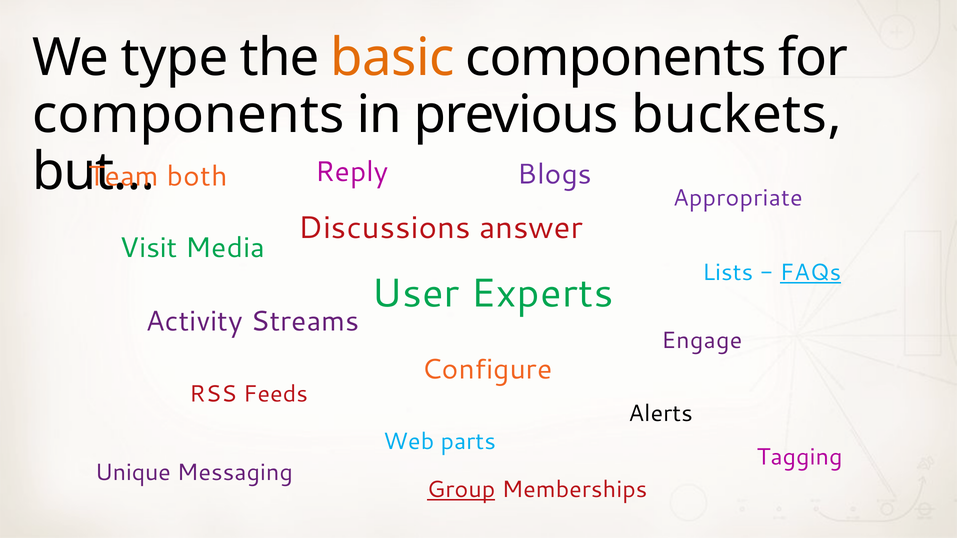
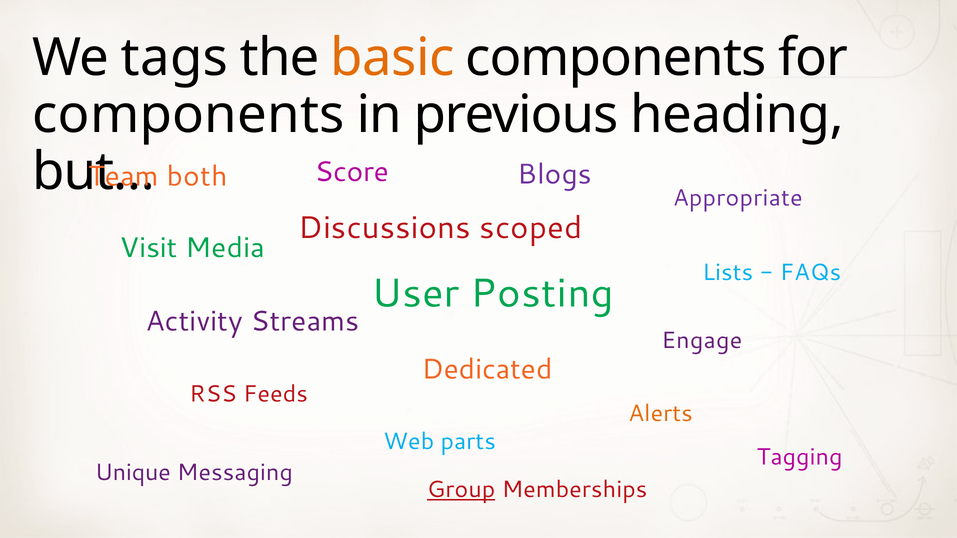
type: type -> tags (174, 58)
buckets: buckets -> heading (737, 115)
Reply: Reply -> Score (352, 172)
answer: answer -> scoped (531, 228)
FAQs underline: present -> none (810, 273)
Experts: Experts -> Posting (542, 294)
Configure: Configure -> Dedicated (487, 369)
Alerts colour: black -> orange (661, 414)
